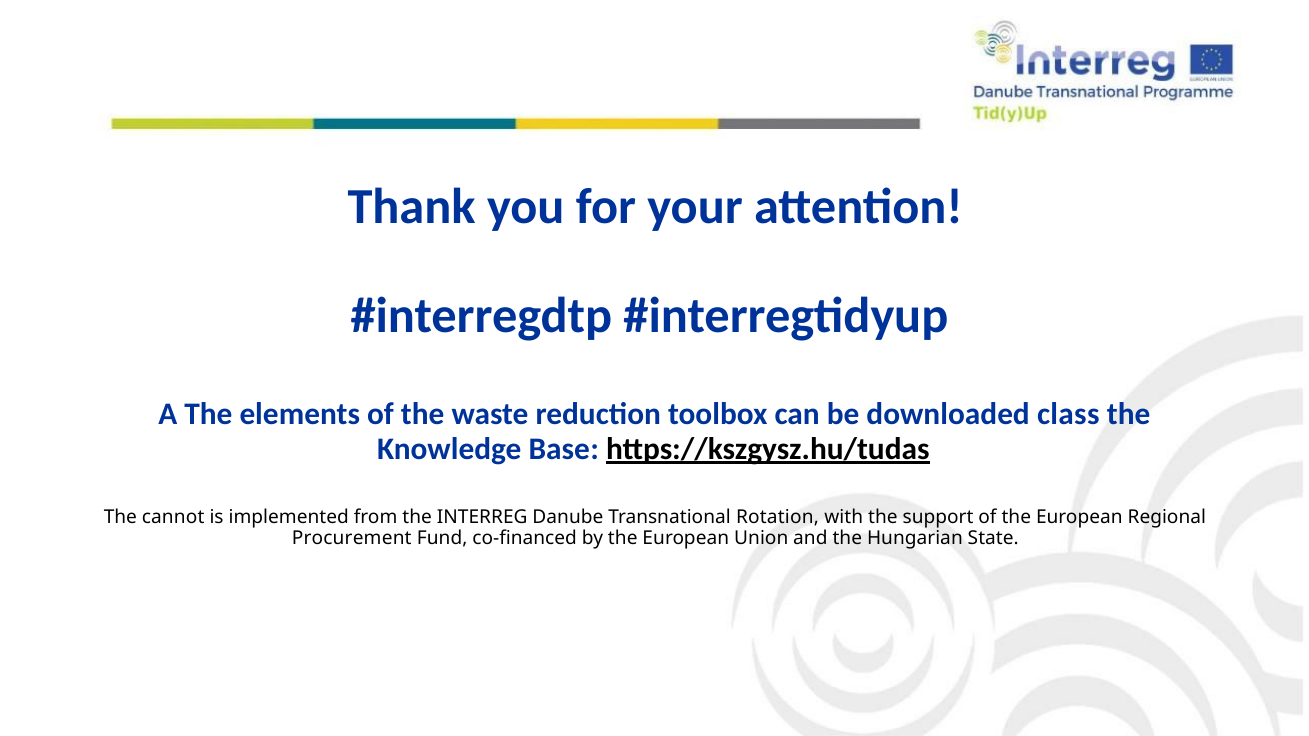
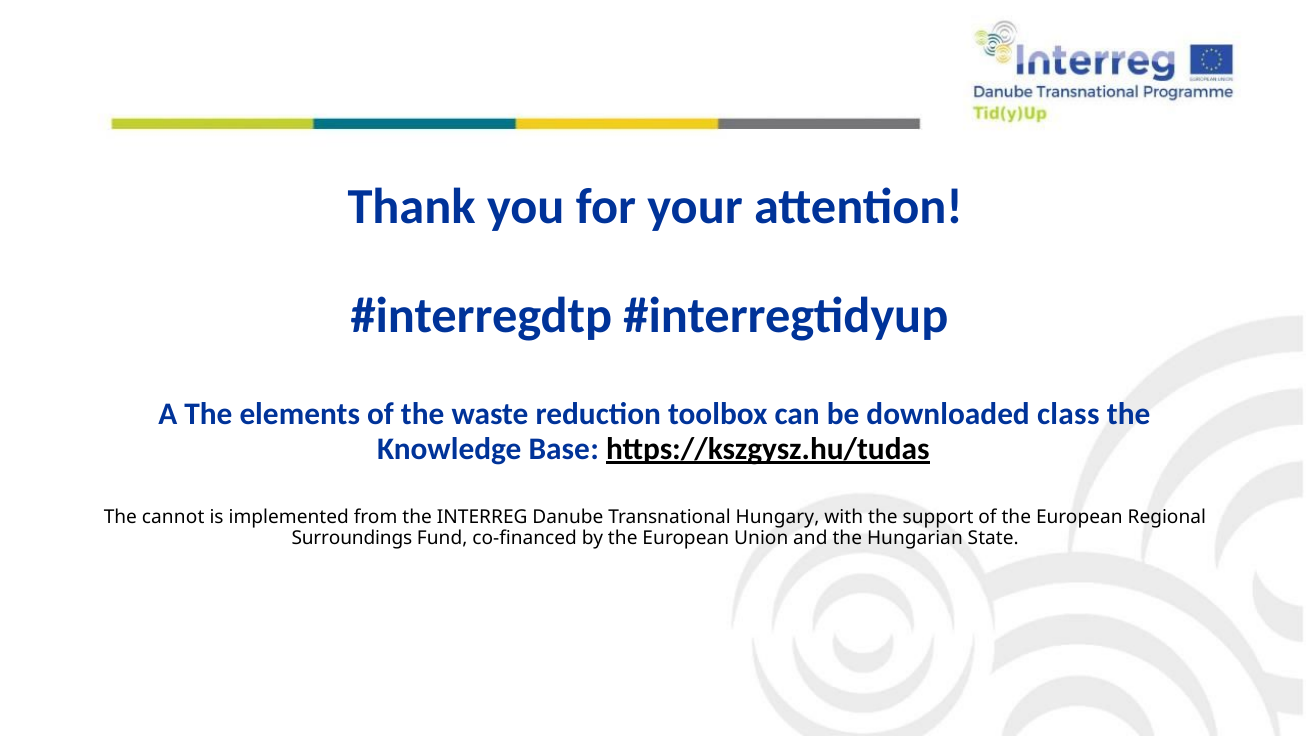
Rotation: Rotation -> Hungary (778, 518)
Procurement: Procurement -> Surroundings (352, 538)
